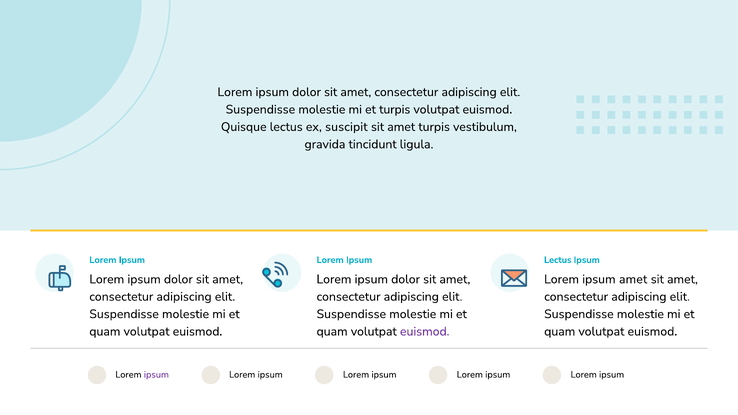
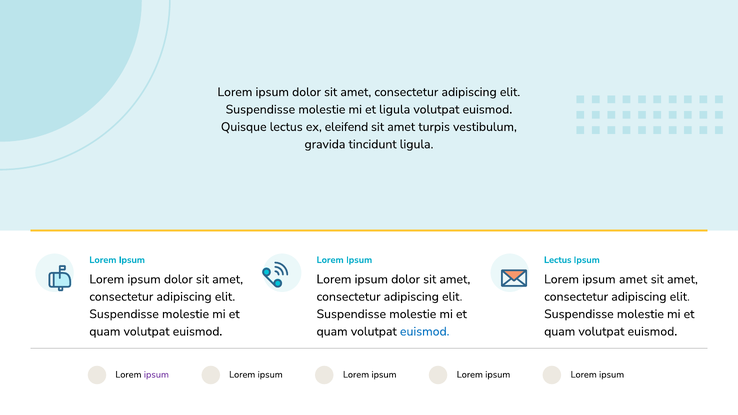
et turpis: turpis -> ligula (395, 109)
suscipit: suscipit -> eleifend (346, 127)
euismod colour: purple -> blue (425, 332)
